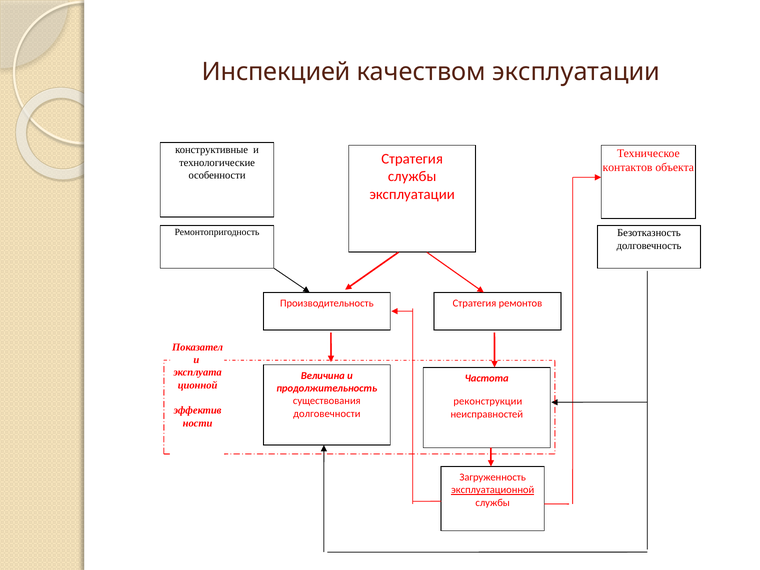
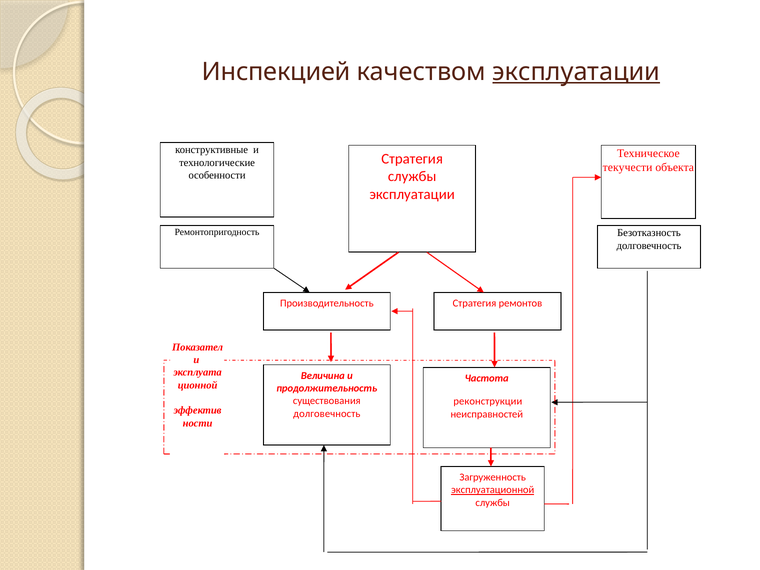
эксплуатации underline: none -> present (576, 72)
контактов: контактов -> текучести (628, 167)
долговечности: долговечности -> долговечность (327, 414)
